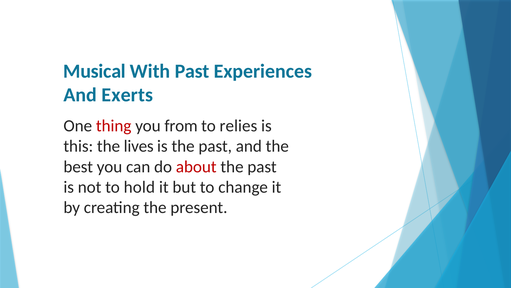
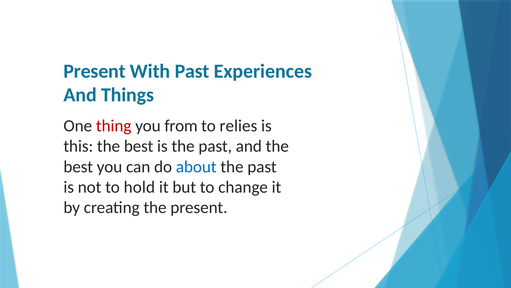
Musical: Musical -> Present (95, 71)
Exerts: Exerts -> Things (128, 95)
this the lives: lives -> best (139, 146)
about colour: red -> blue (196, 166)
